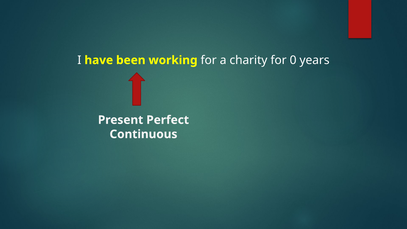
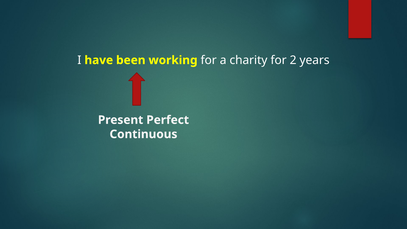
0: 0 -> 2 (293, 60)
